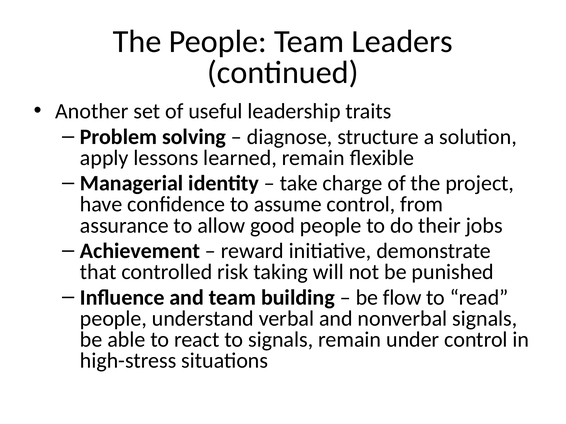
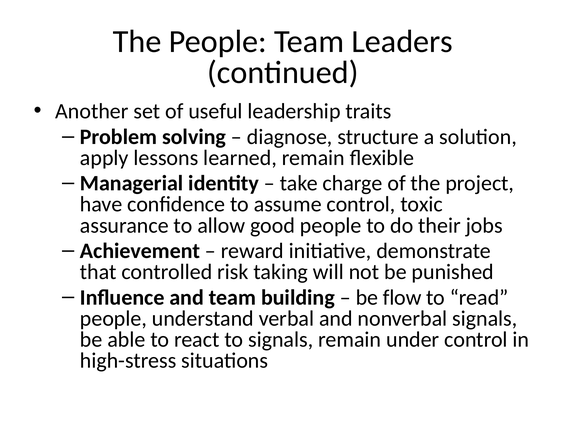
from: from -> toxic (422, 205)
